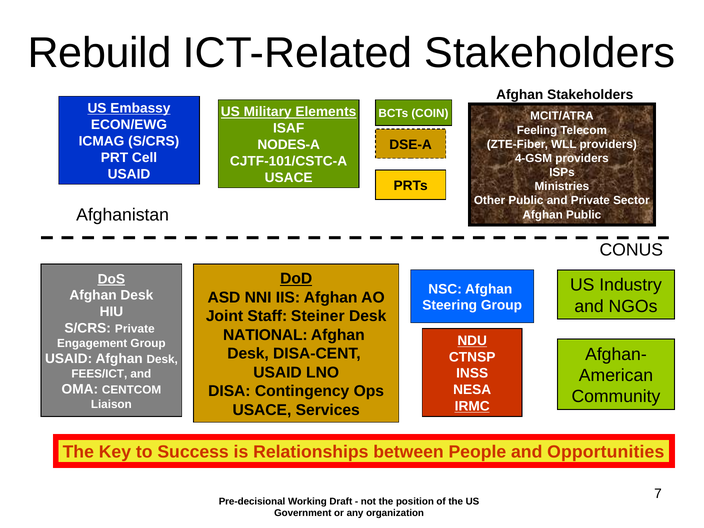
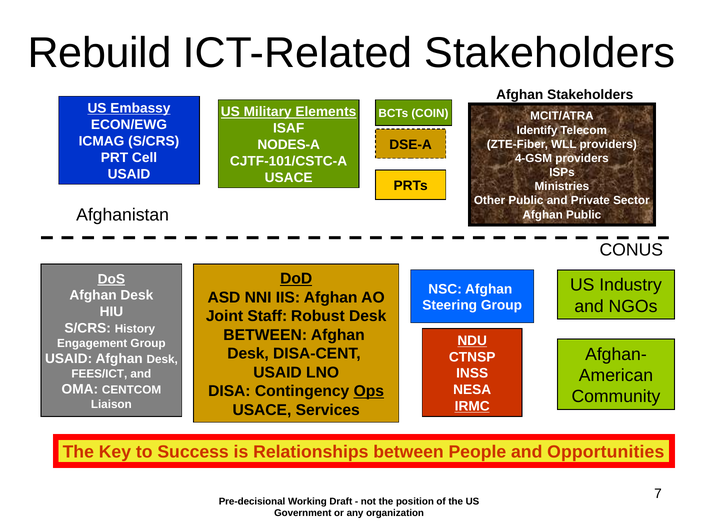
Feeling: Feeling -> Identify (537, 130)
Steiner: Steiner -> Robust (318, 316)
S/CRS Private: Private -> History (135, 329)
NATIONAL: NATIONAL -> BETWEEN (265, 335)
Ops underline: none -> present (369, 391)
